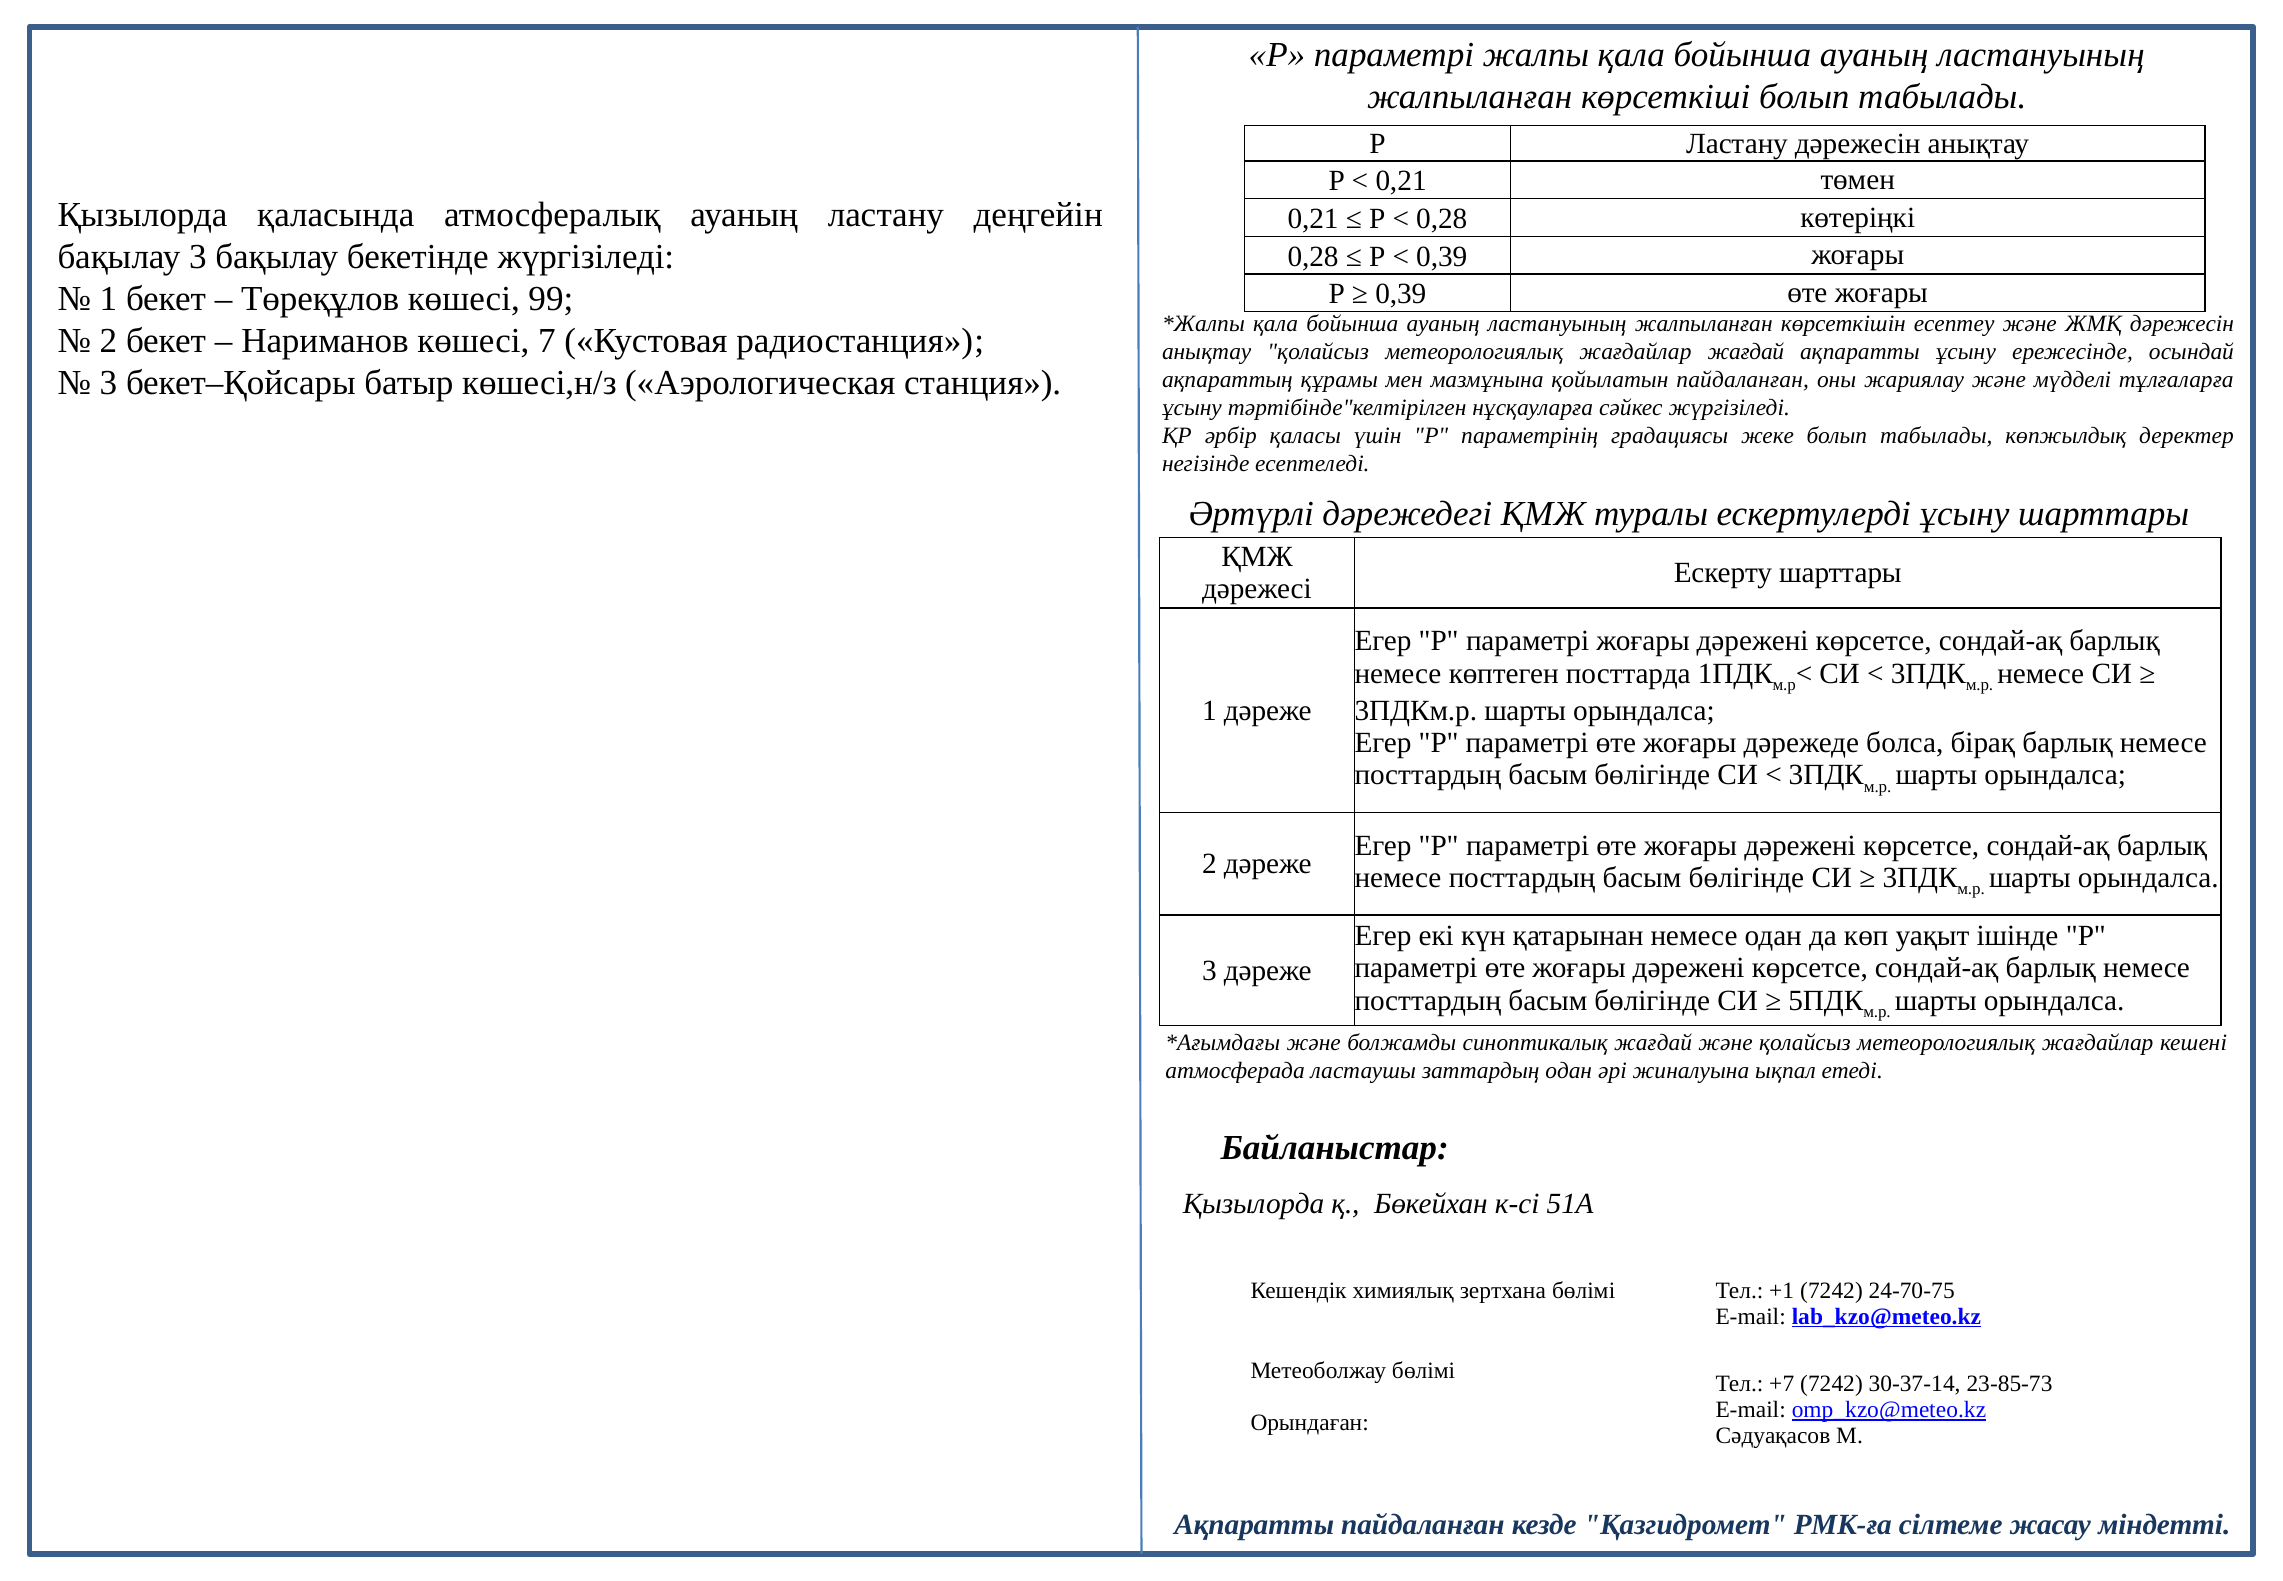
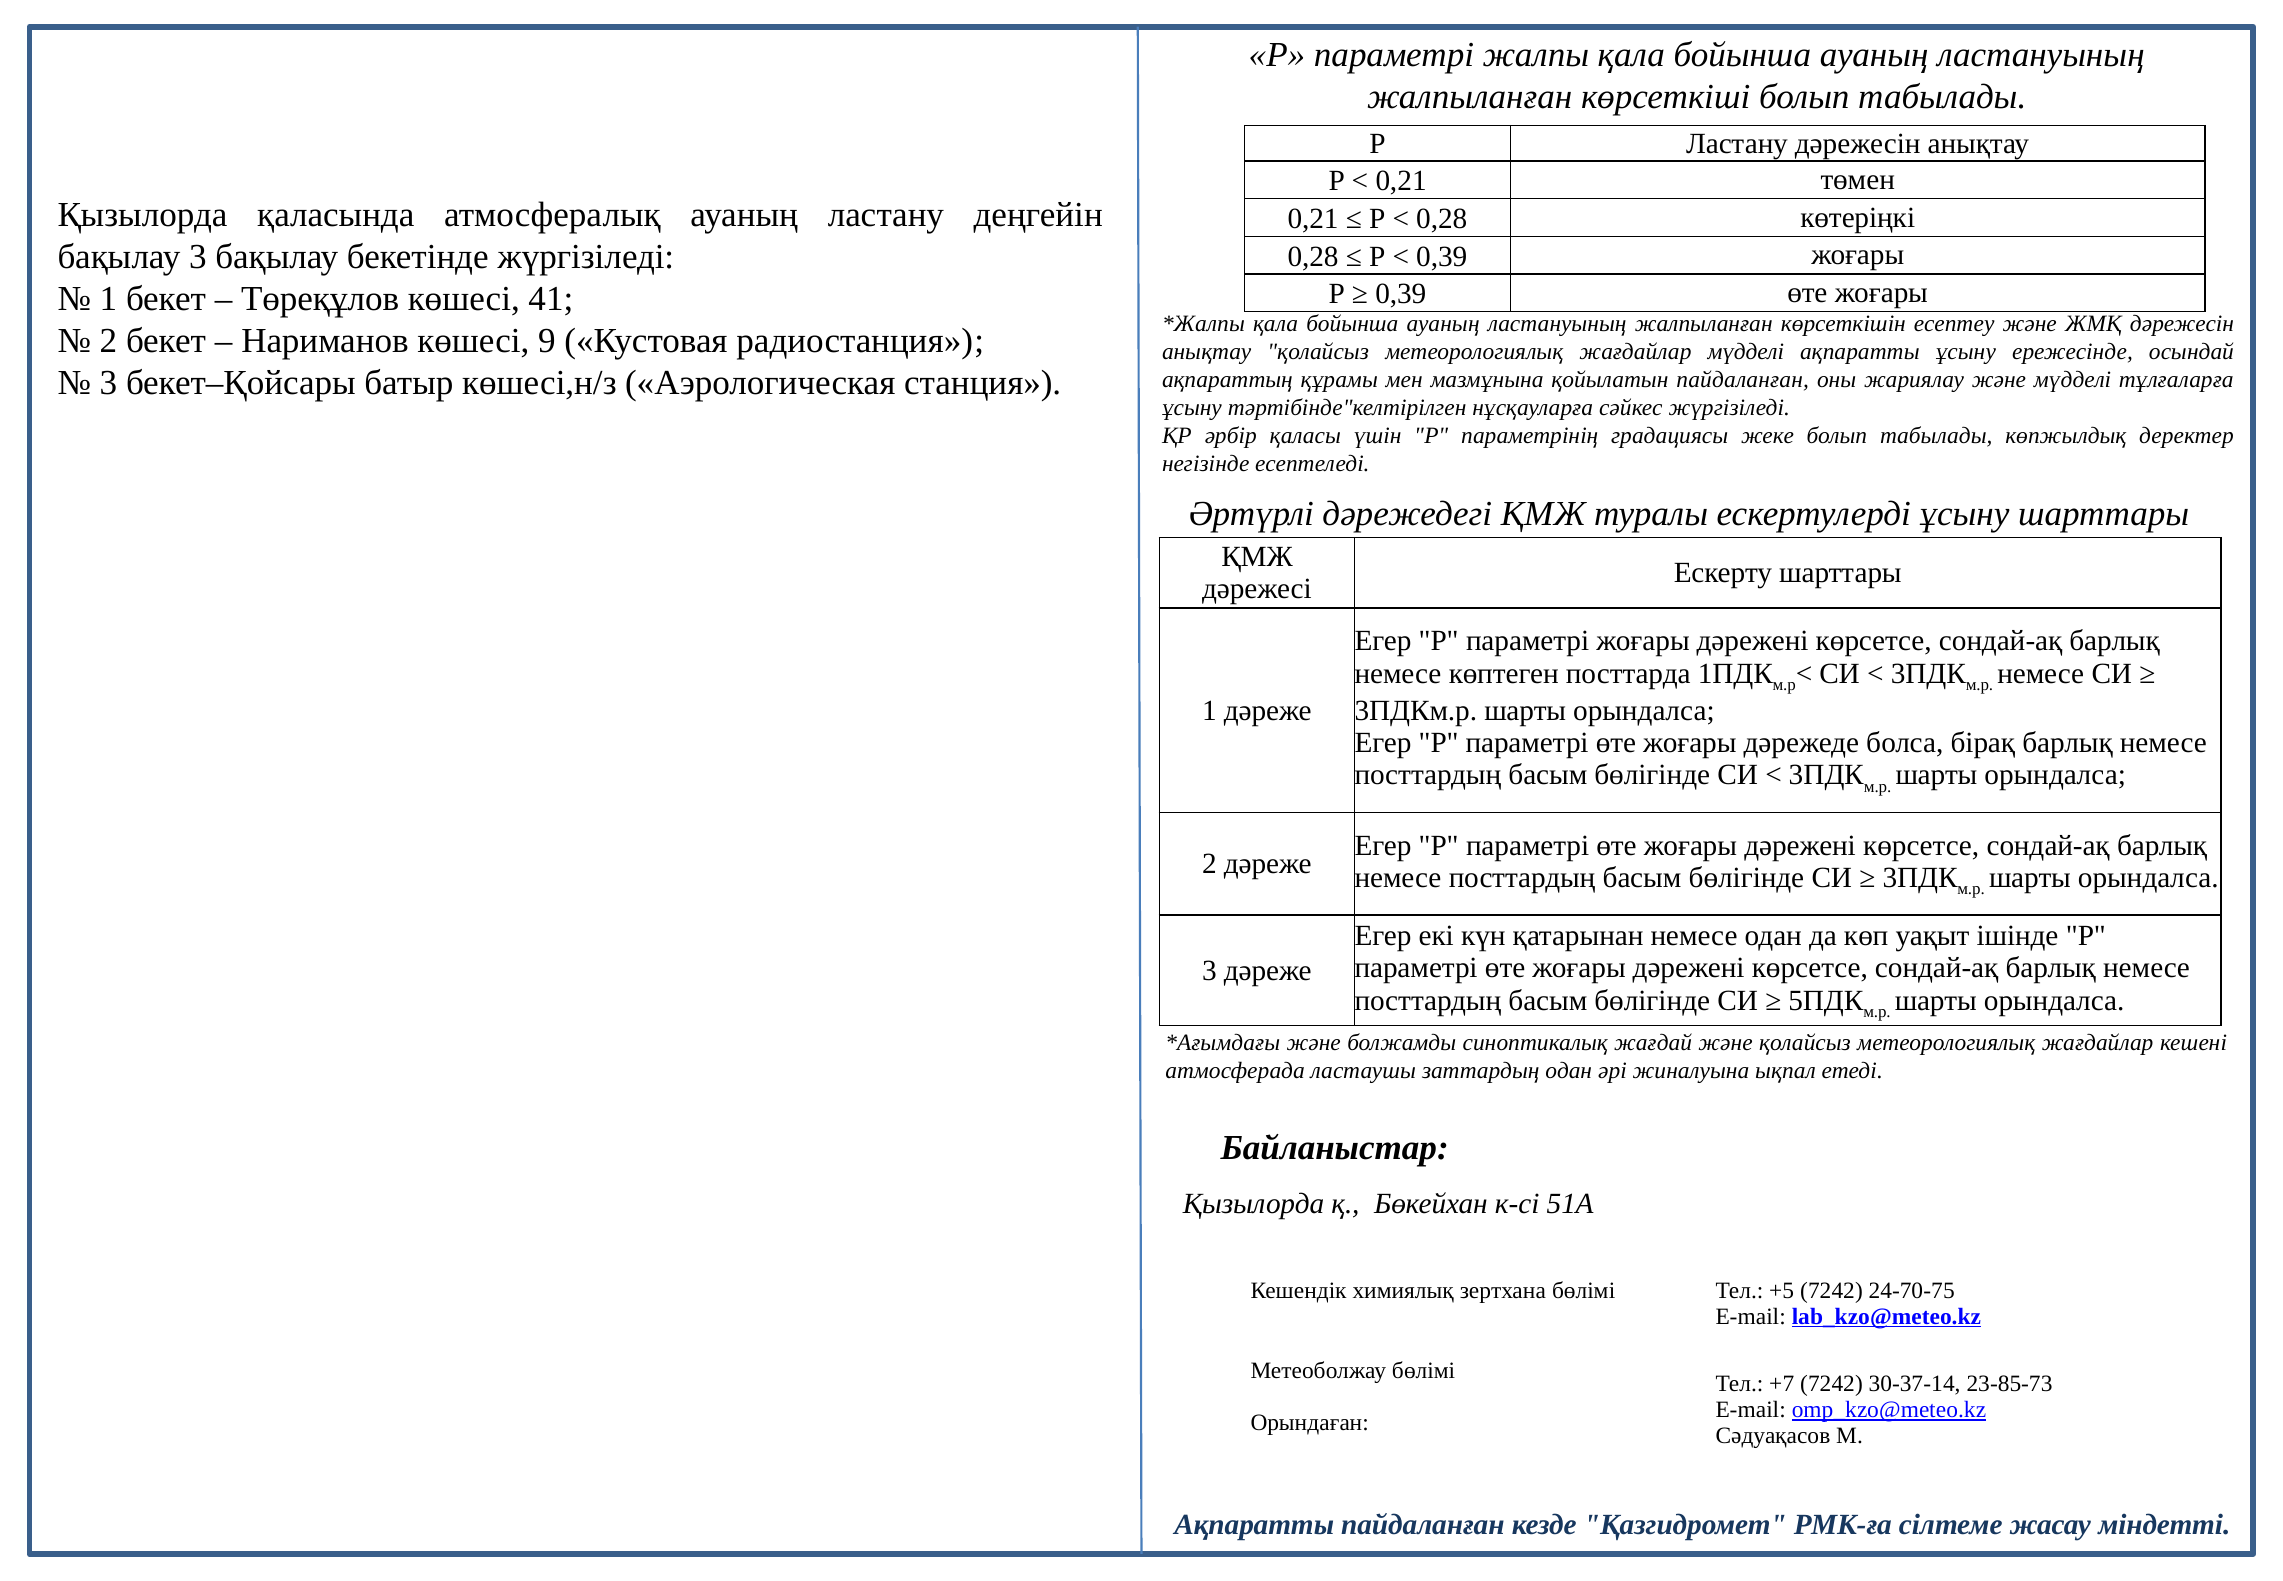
99: 99 -> 41 (551, 299)
7: 7 -> 9 (547, 341)
жағдайлар жағдай: жағдай -> мүдделі (1746, 352)
+1: +1 -> +5 (1782, 1290)
